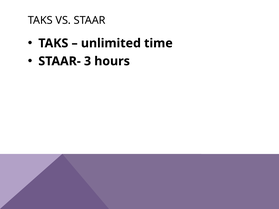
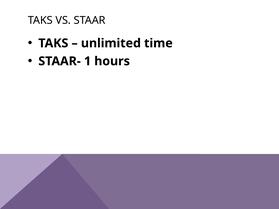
3: 3 -> 1 (88, 61)
